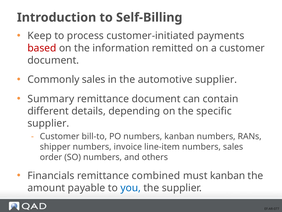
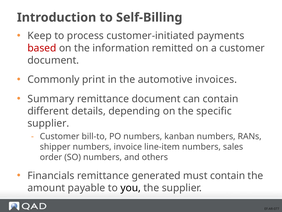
Commonly sales: sales -> print (94, 79)
automotive supplier: supplier -> invoices (216, 79)
combined: combined -> generated (156, 175)
must kanban: kanban -> contain (228, 175)
you colour: blue -> black (131, 187)
